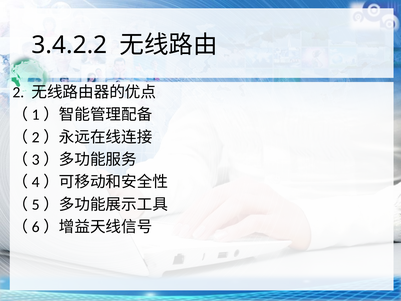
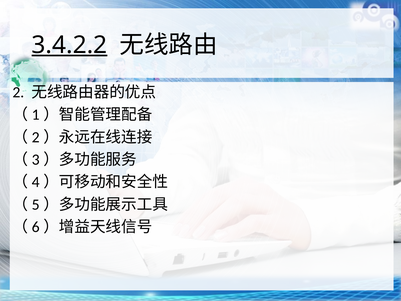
3.4.2.2 underline: none -> present (69, 45)
